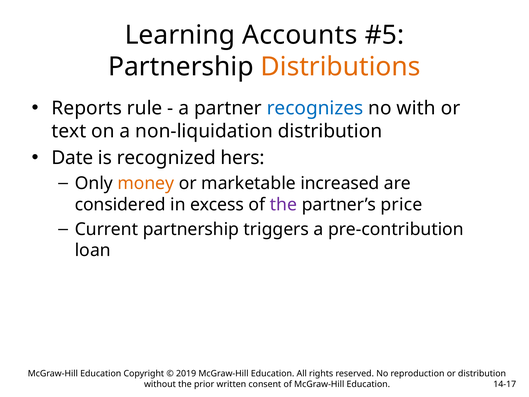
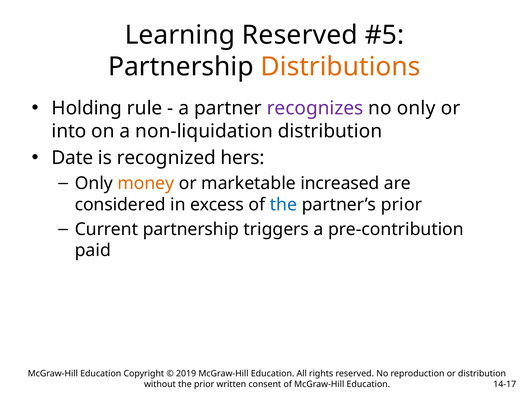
Learning Accounts: Accounts -> Reserved (300, 35)
Reports: Reports -> Holding (87, 108)
recognizes colour: blue -> purple (315, 108)
no with: with -> only (416, 108)
text: text -> into (69, 131)
the colour: purple -> blue (284, 204)
partner’s price: price -> prior (401, 204)
loan: loan -> paid (93, 250)
